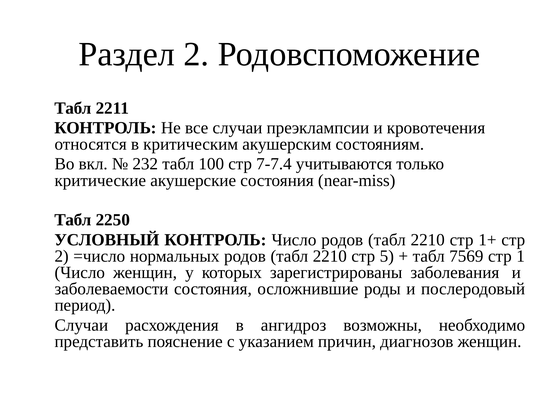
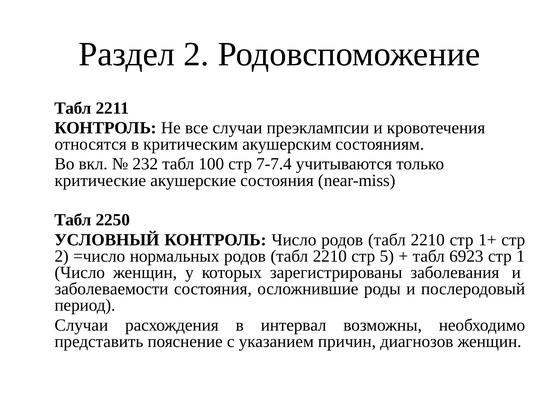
7569: 7569 -> 6923 (466, 256)
ангидроз: ангидроз -> интервал (294, 325)
